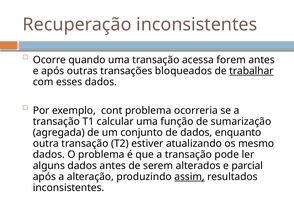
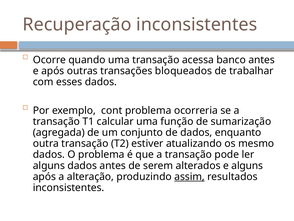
forem: forem -> banco (231, 60)
trabalhar underline: present -> none (251, 71)
e parcial: parcial -> alguns (247, 165)
